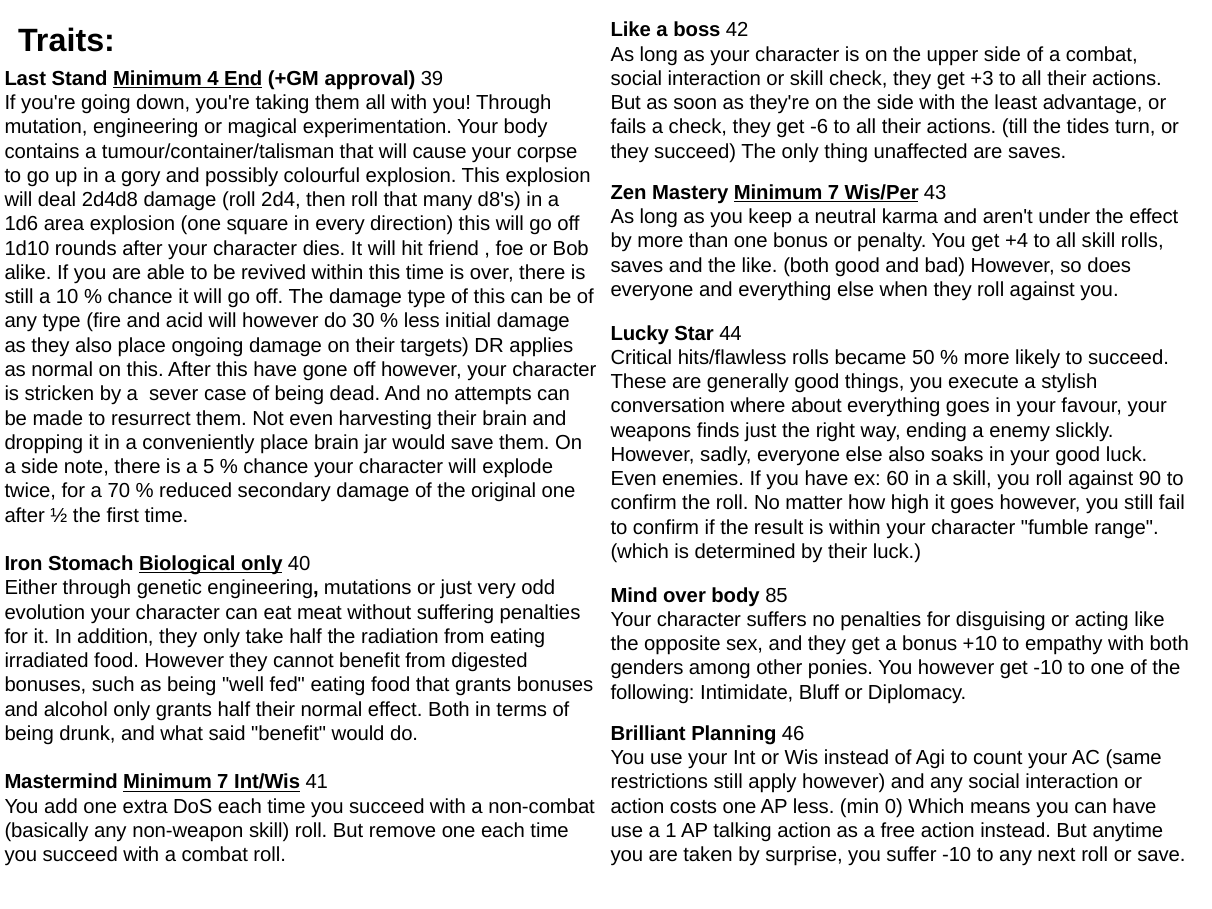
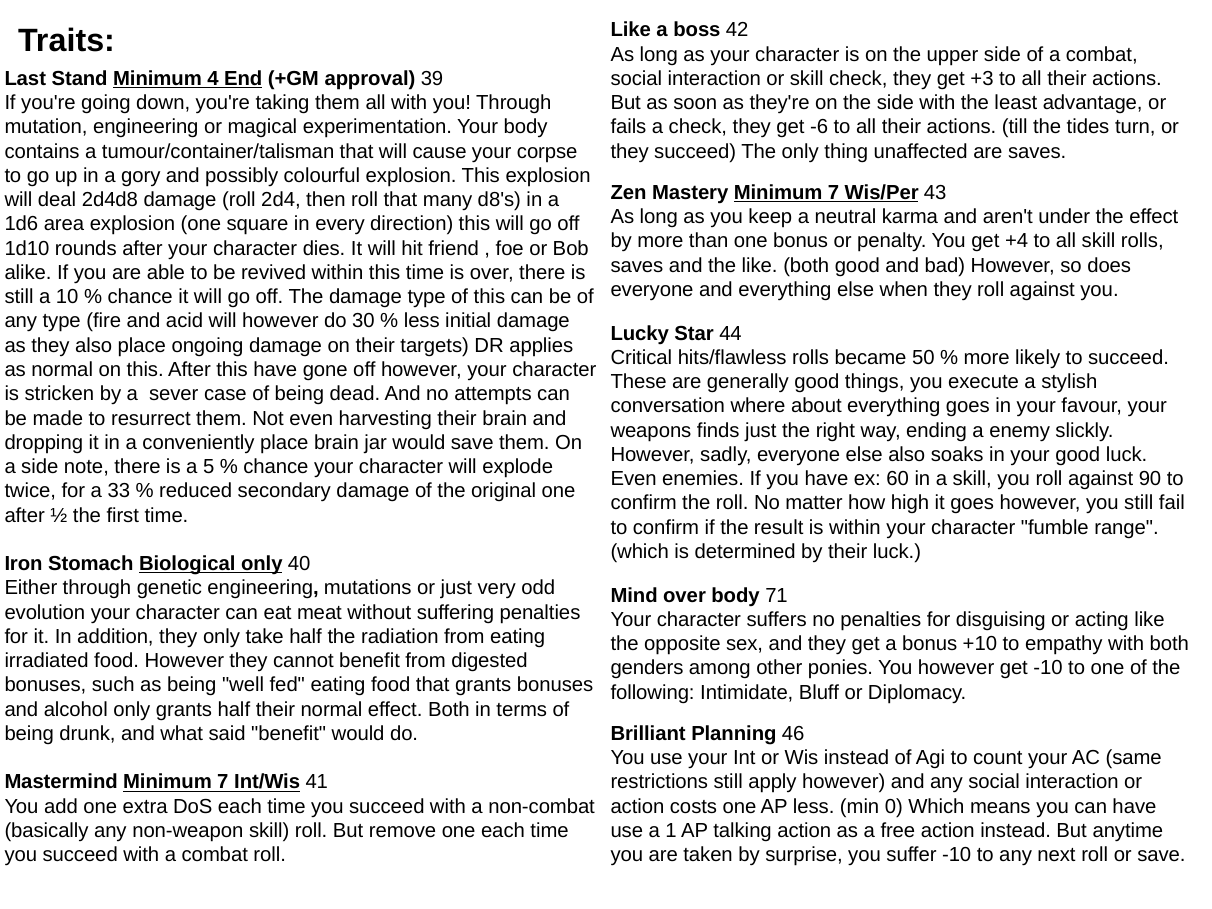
70: 70 -> 33 (119, 491)
85: 85 -> 71 (777, 595)
